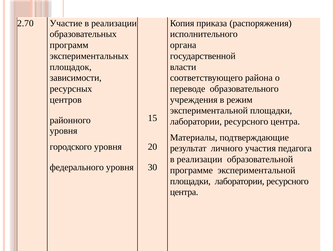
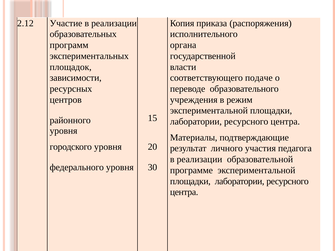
2.70: 2.70 -> 2.12 (25, 23)
района: района -> подаче (259, 78)
